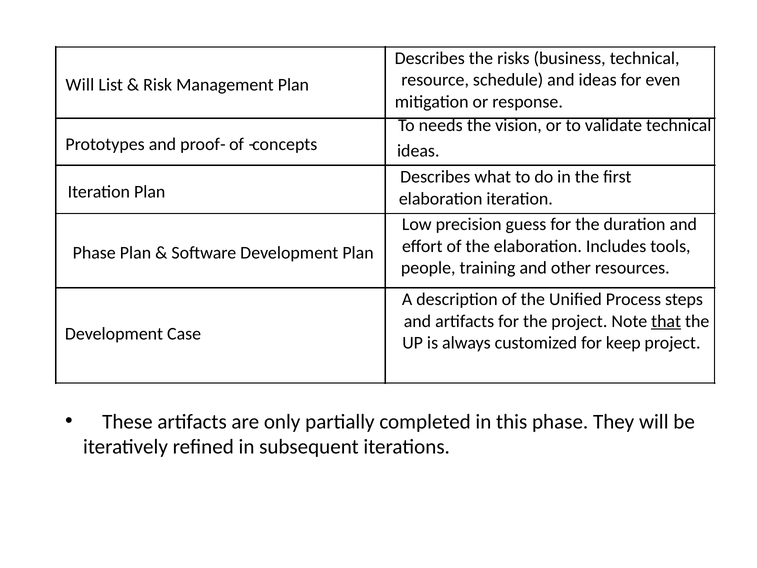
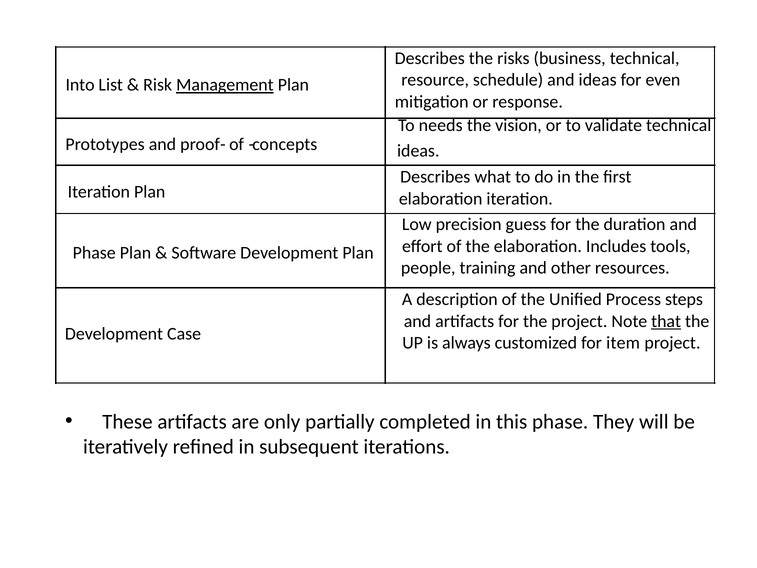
Will: Will -> Into (80, 85)
Management underline: none -> present (225, 85)
keep: keep -> item (623, 342)
